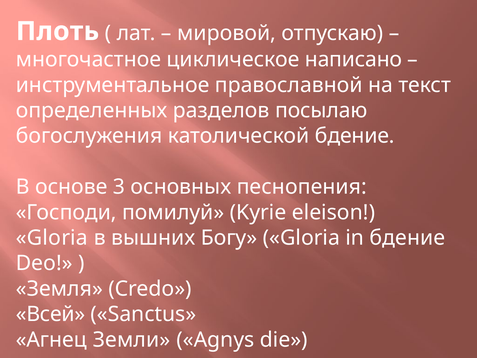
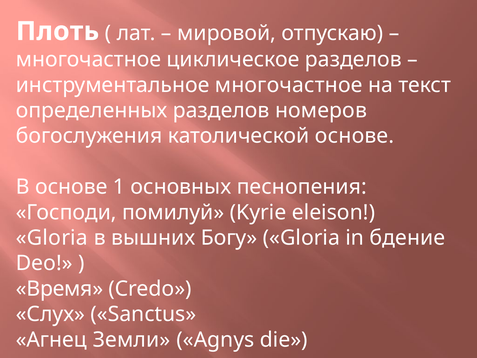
циклическое написано: написано -> разделов (353, 60)
инструментальное православной: православной -> многочастное (289, 85)
посылаю: посылаю -> номеров (321, 110)
католической бдение: бдение -> основе (355, 136)
3: 3 -> 1 (119, 187)
Земля: Земля -> Время (60, 289)
Всей: Всей -> Слух (50, 314)
